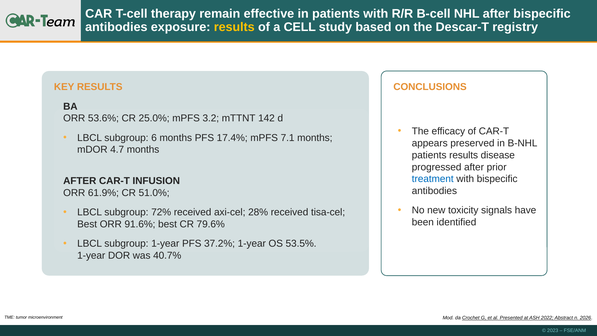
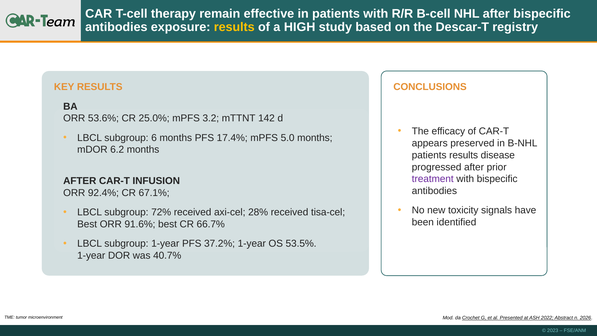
CELL: CELL -> HIGH (300, 27)
7.1: 7.1 -> 5.0 (288, 138)
4.7: 4.7 -> 6.2 (117, 150)
treatment colour: blue -> purple (433, 179)
61.9%: 61.9% -> 92.4% (103, 193)
51.0%: 51.0% -> 67.1% (154, 193)
79.6%: 79.6% -> 66.7% (211, 224)
